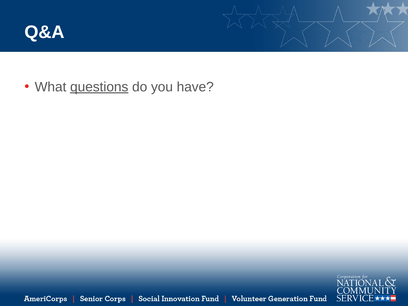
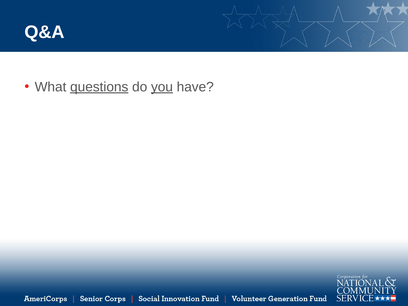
you underline: none -> present (162, 87)
